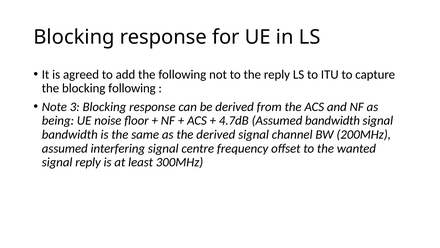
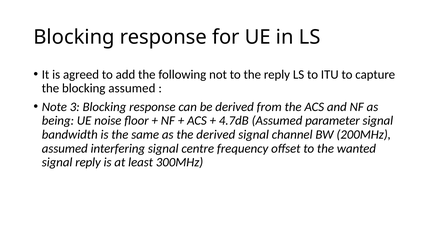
blocking following: following -> assumed (132, 88)
Assumed bandwidth: bandwidth -> parameter (333, 120)
